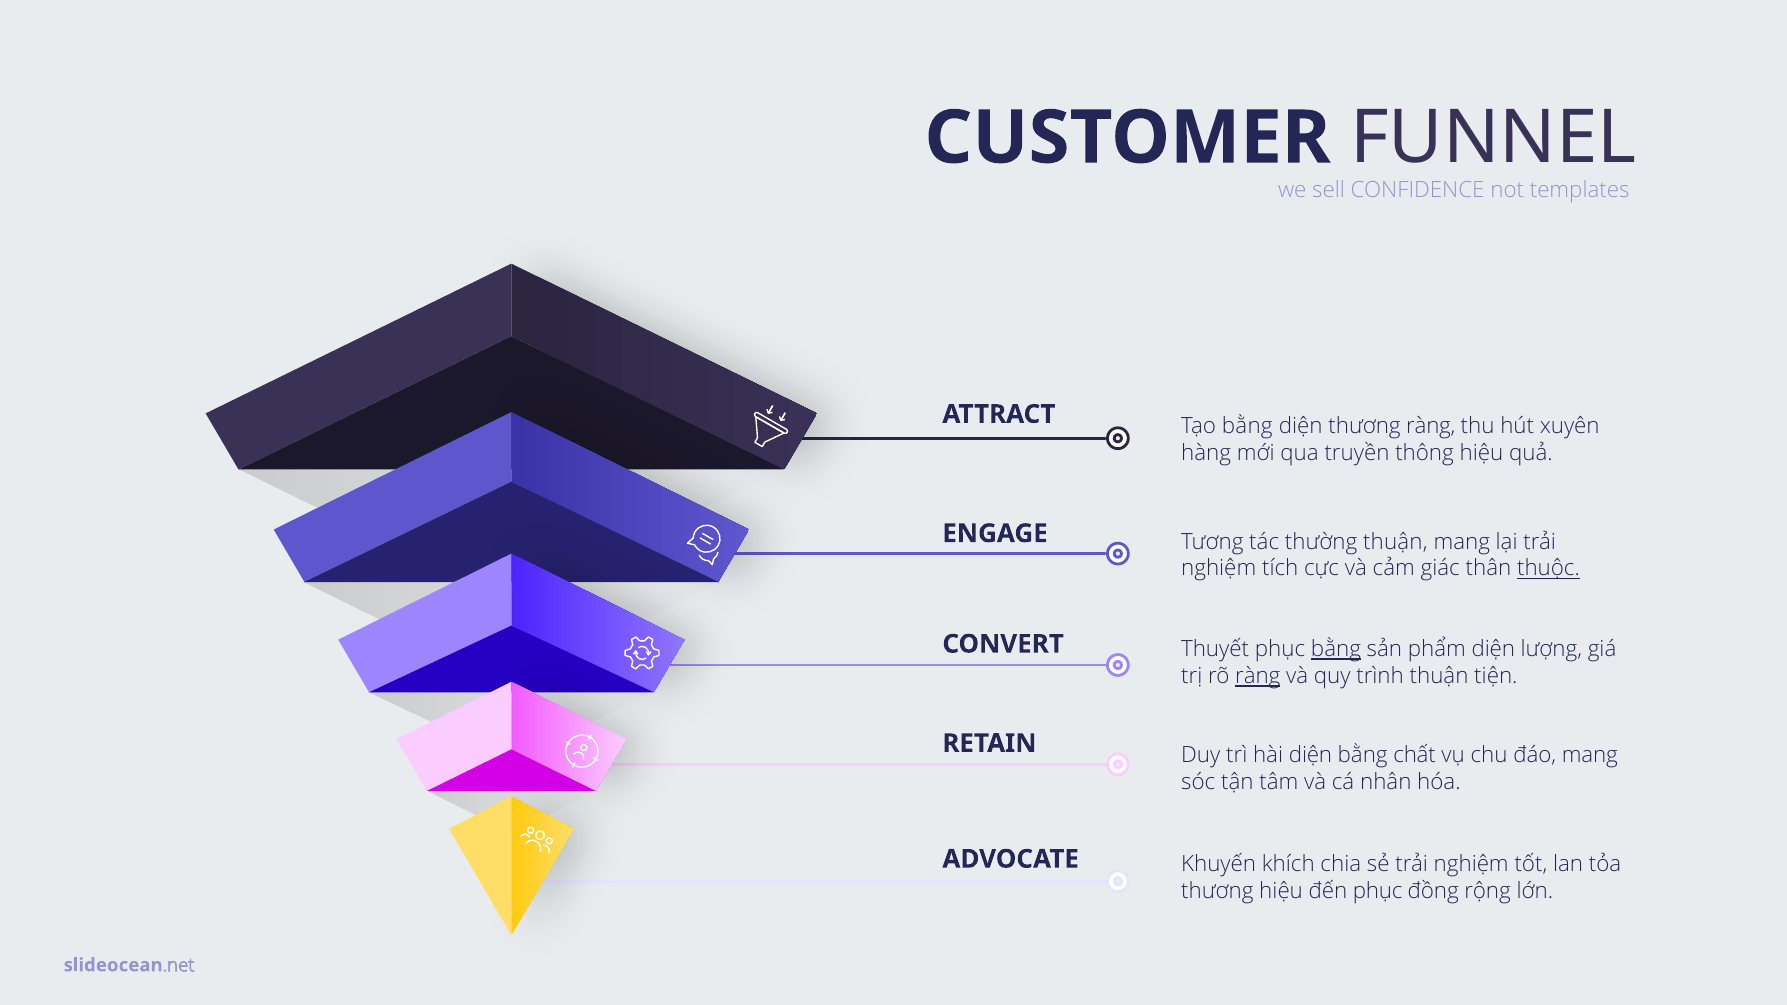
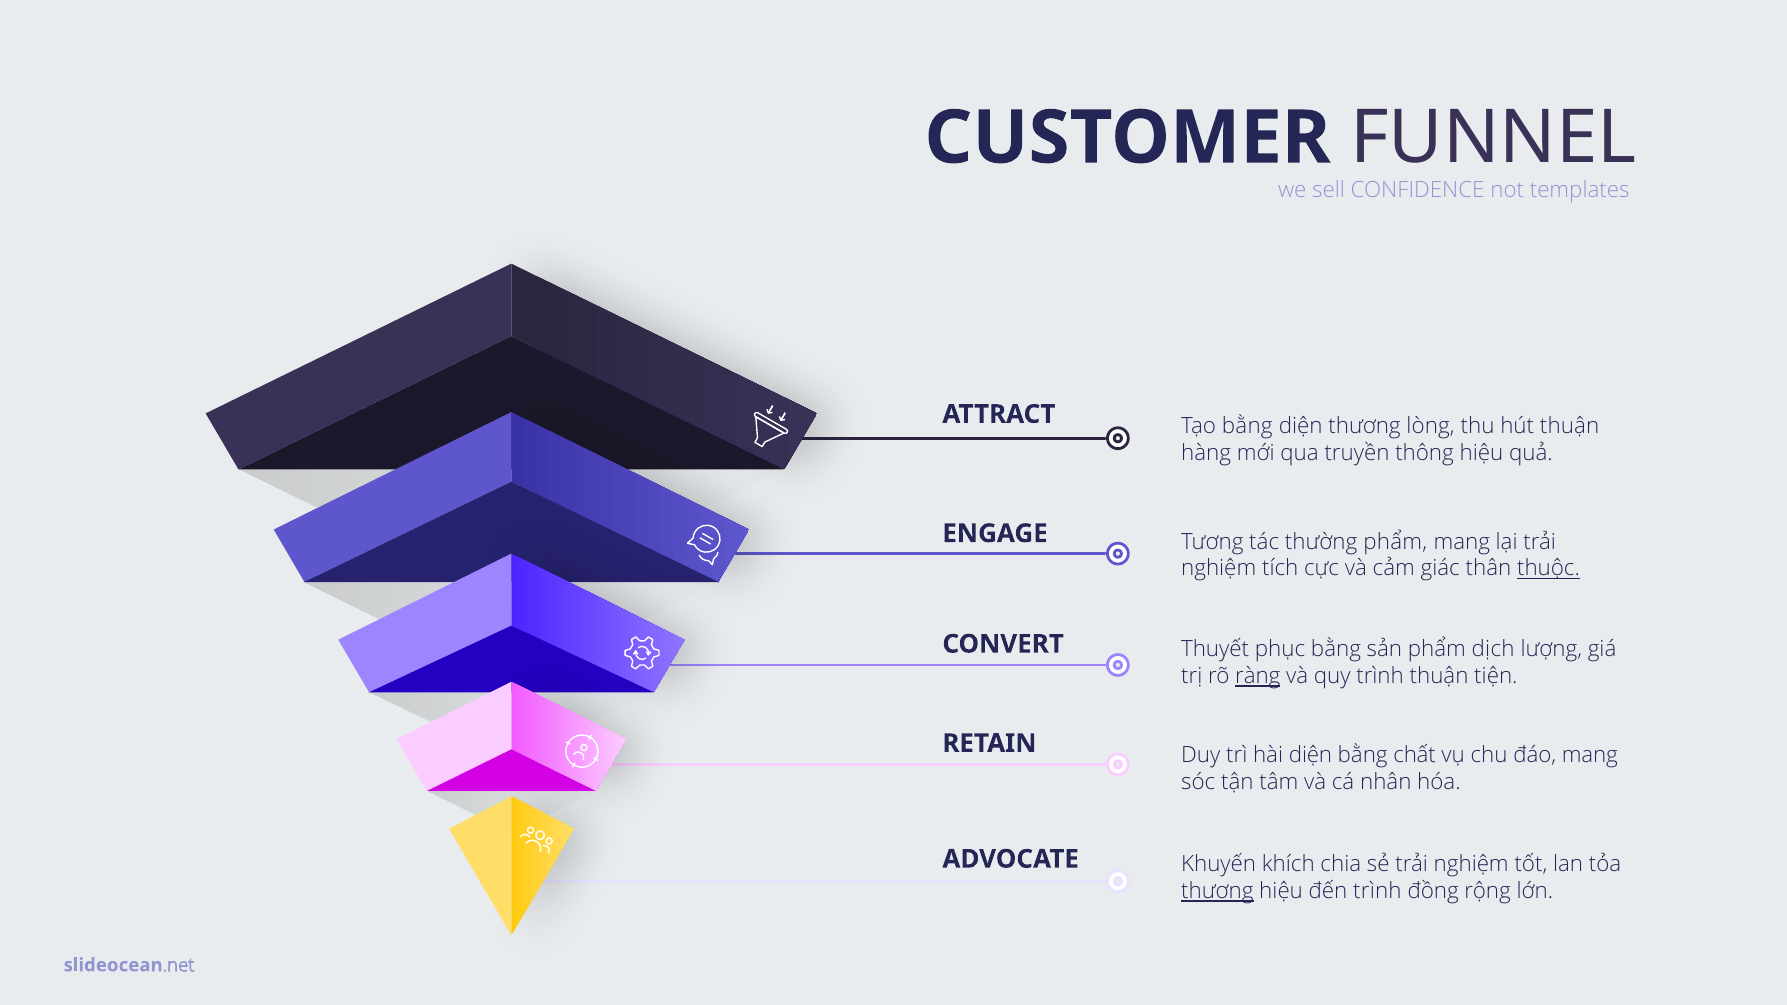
thương ràng: ràng -> lòng (1431, 426)
hút xuyên: xuyên -> thuận (1570, 426)
thường thuận: thuận -> phẩm (1395, 542)
bằng underline: present -> none (1336, 650)
phẩm diện: diện -> dịch (1493, 650)
thương underline: none -> present (1217, 892)
đến phục: phục -> trình (1377, 892)
